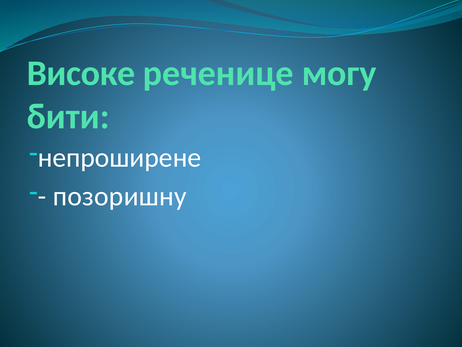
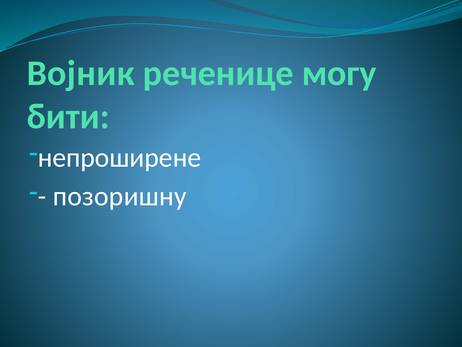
Високе: Високе -> Војник (81, 73)
